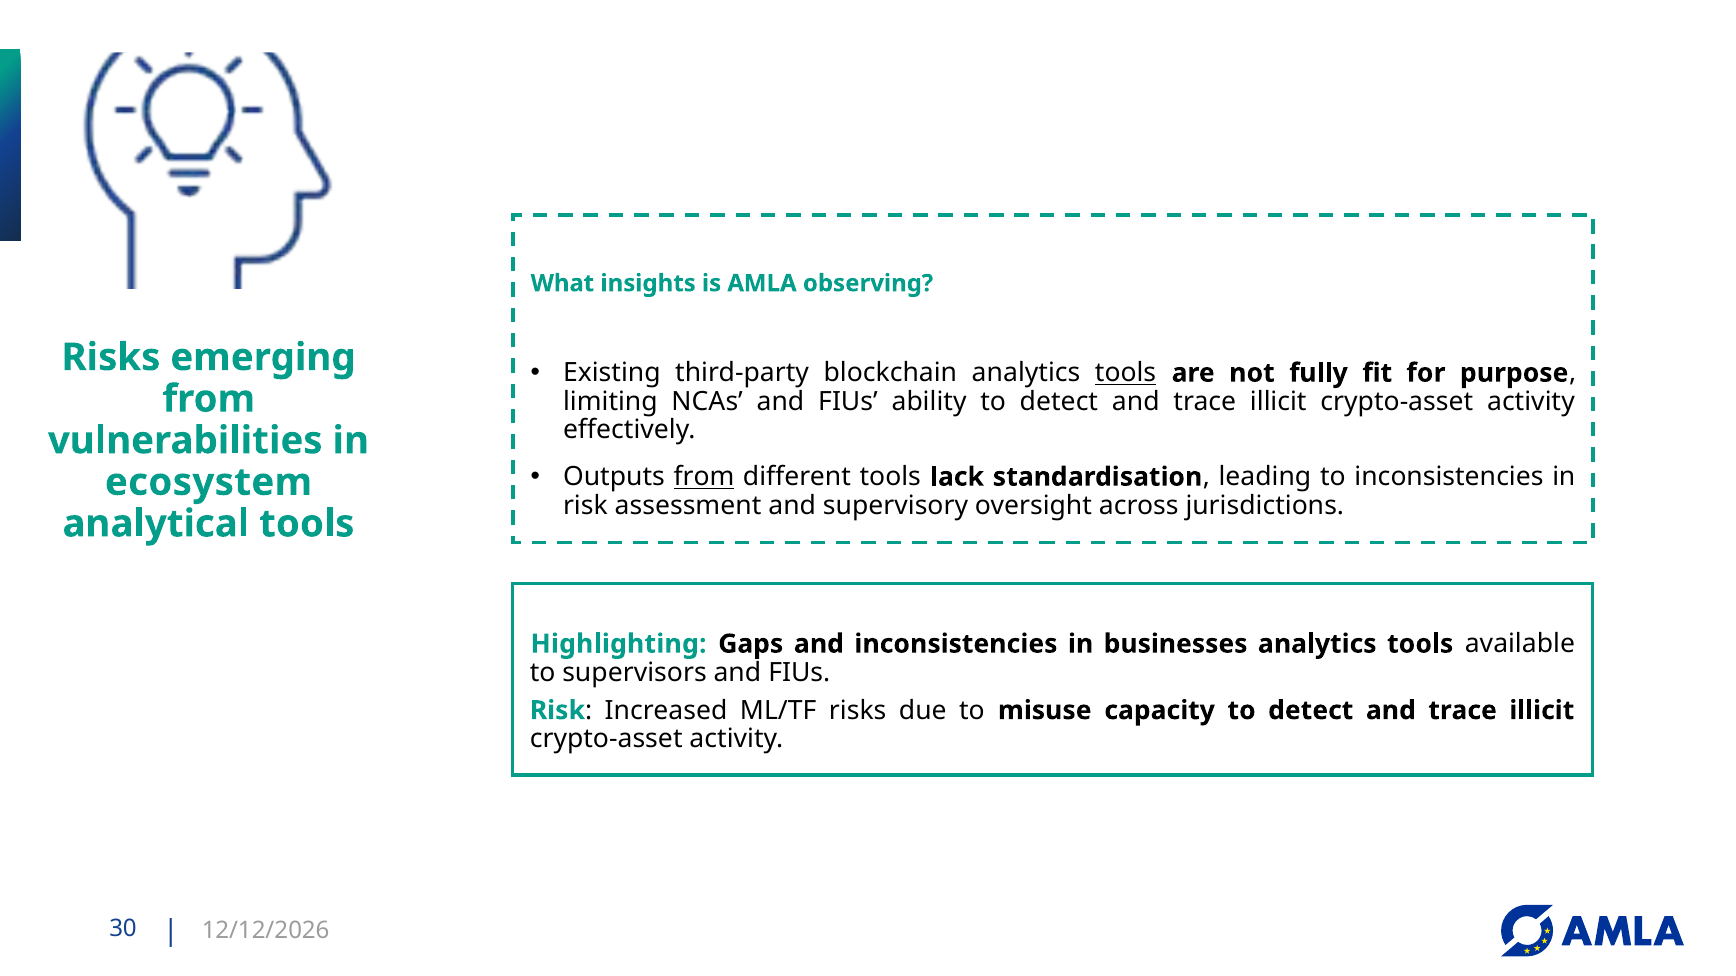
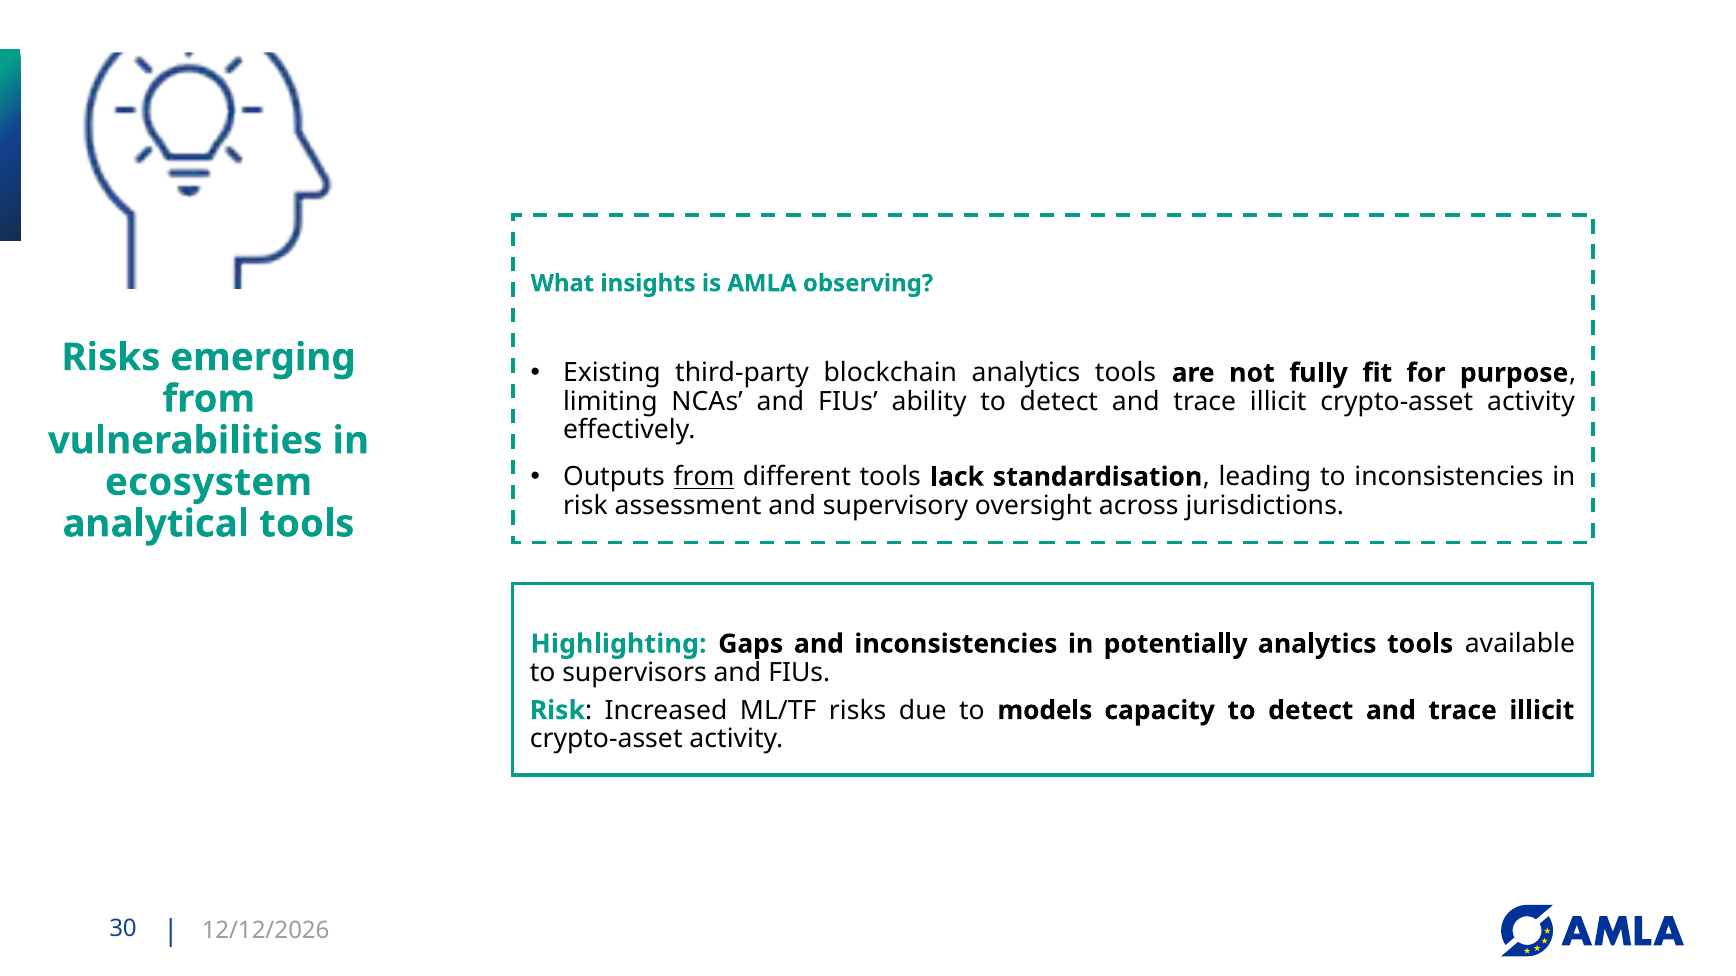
tools underline: present -> none (1126, 373)
businesses: businesses -> potentially (1176, 644)
misuse: misuse -> models (1045, 711)
